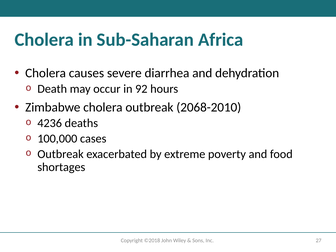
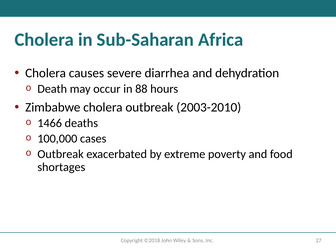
92: 92 -> 88 (141, 89)
2068-2010: 2068-2010 -> 2003-2010 (209, 107)
4236: 4236 -> 1466 (50, 123)
